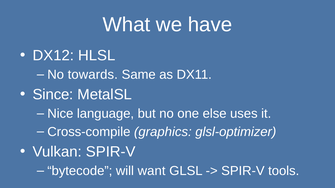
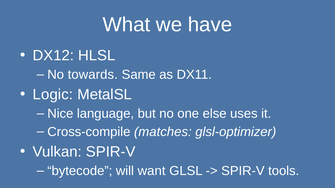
Since: Since -> Logic (53, 95)
graphics: graphics -> matches (163, 132)
